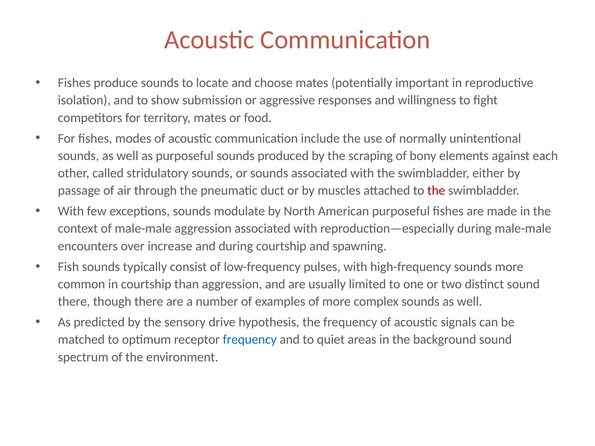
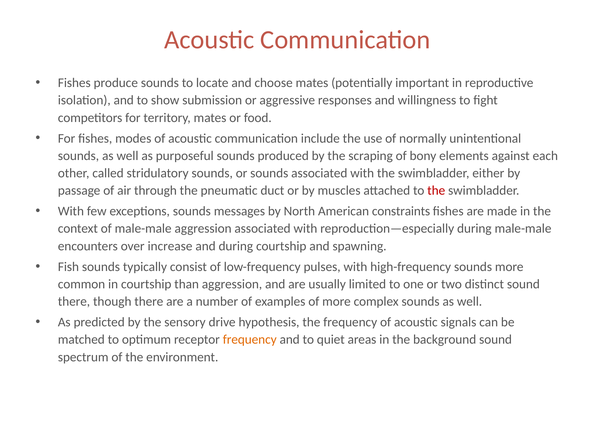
modulate: modulate -> messages (239, 211)
American purposeful: purposeful -> constraints (401, 211)
frequency colour: blue -> orange (250, 340)
